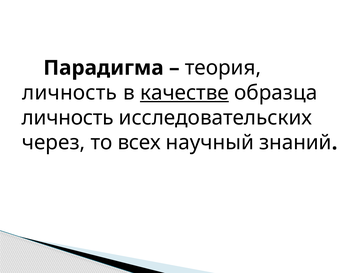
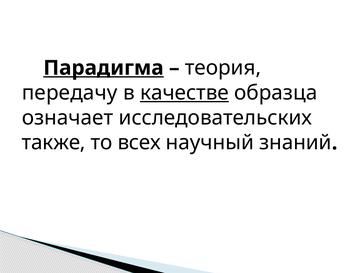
Парадигма underline: none -> present (103, 68)
личность: личность -> передачу (70, 93)
личность: личность -> означает (68, 118)
через: через -> также (54, 143)
